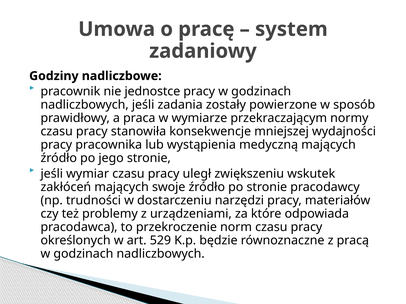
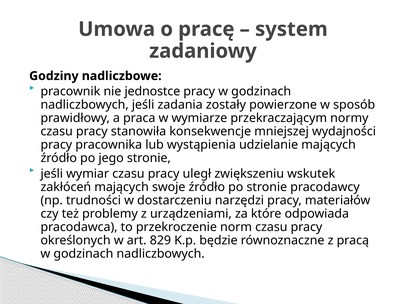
medyczną: medyczną -> udzielanie (269, 145)
529: 529 -> 829 (160, 241)
